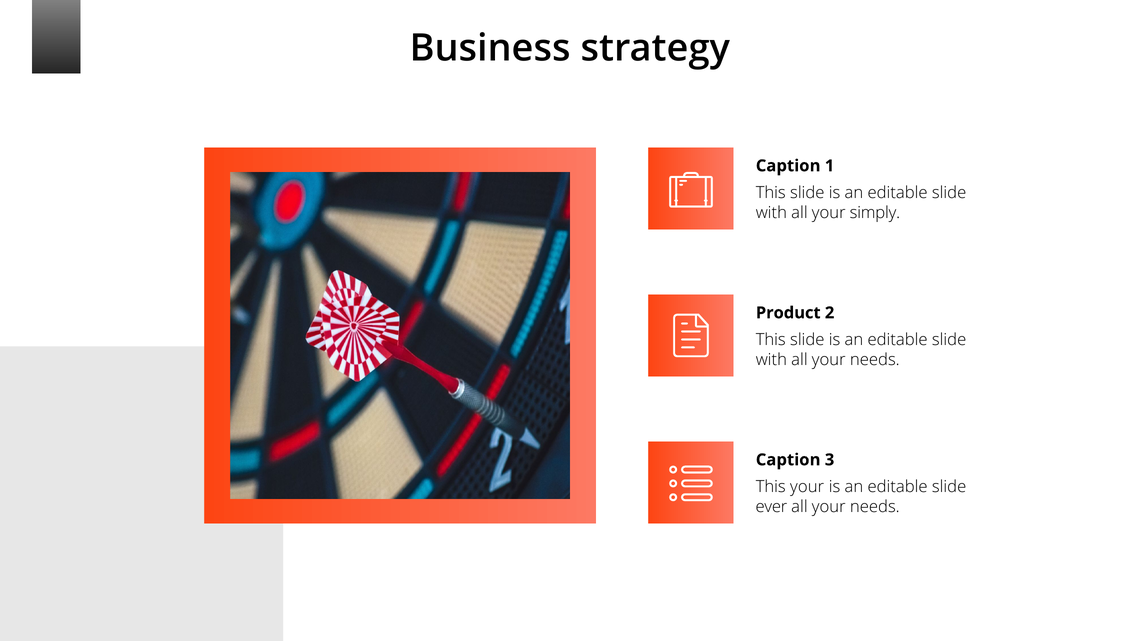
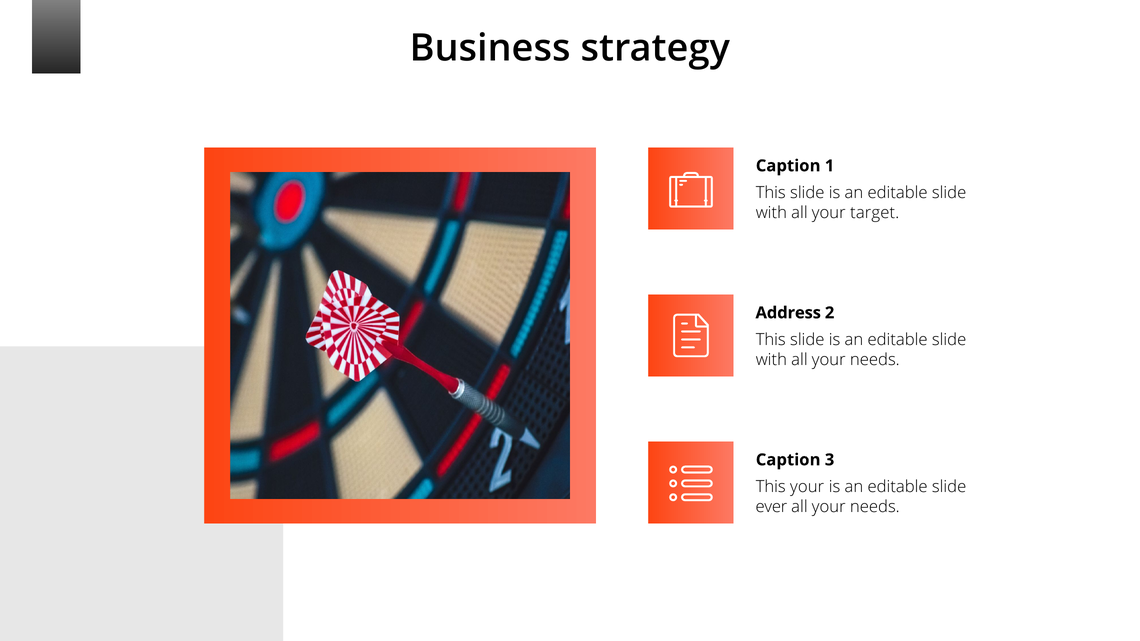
simply: simply -> target (875, 213)
Product: Product -> Address (788, 313)
